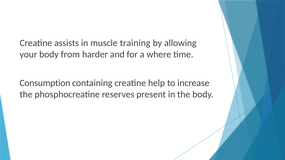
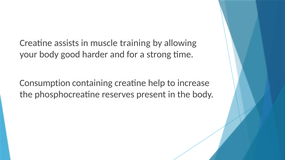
from: from -> good (70, 54)
where: where -> strong (159, 54)
